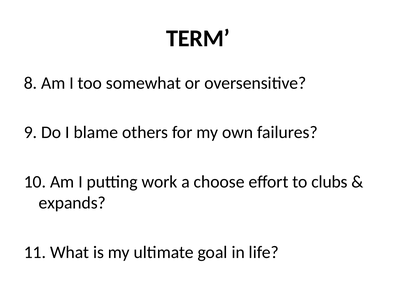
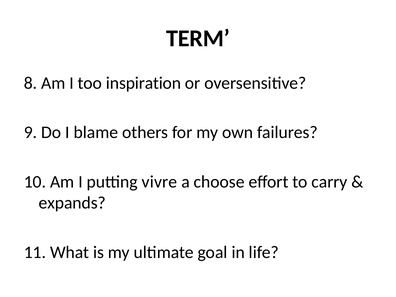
somewhat: somewhat -> inspiration (144, 83)
work: work -> vivre (159, 182)
clubs: clubs -> carry (329, 182)
